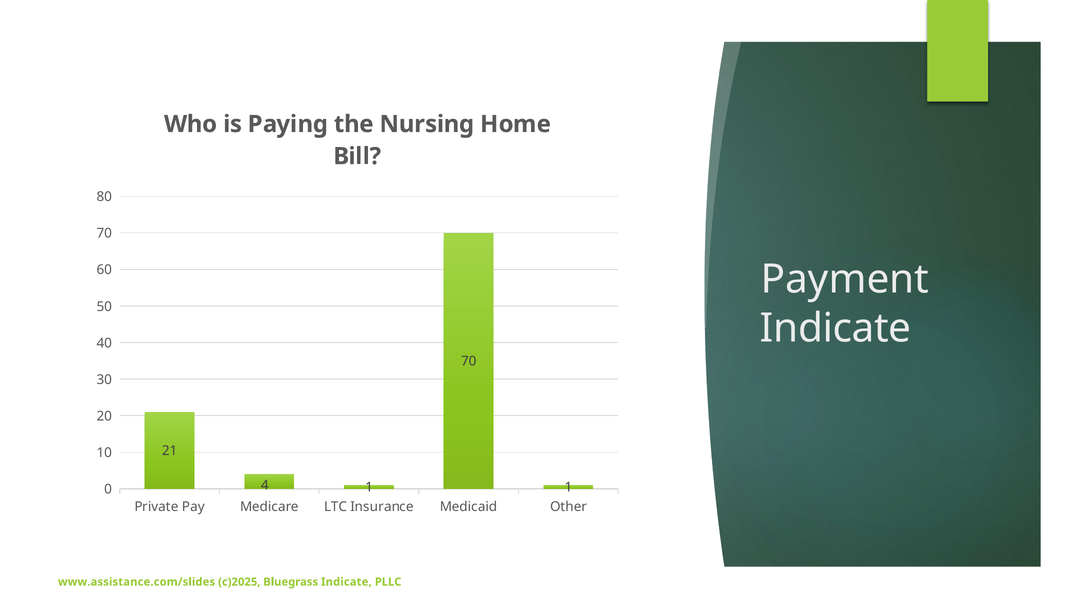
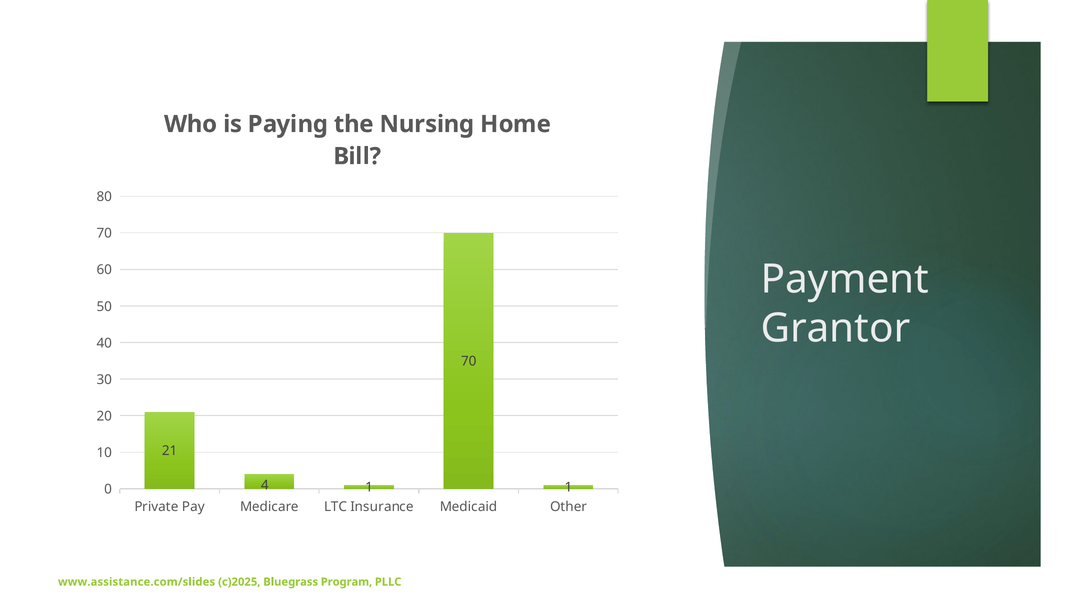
Indicate: Indicate -> Grantor (835, 328)
Bluegrass Indicate: Indicate -> Program (347, 582)
